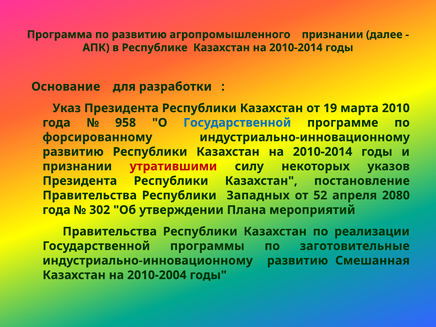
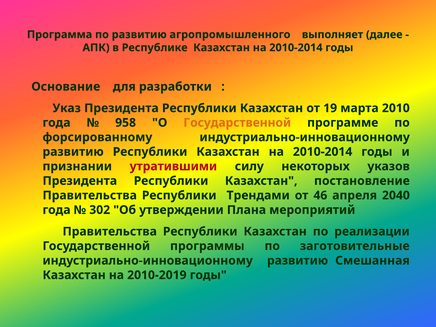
агропромышленного признании: признании -> выполняет (333, 35)
Государственной colour: blue -> orange (237, 123)
Западных: Западных -> Трендами (258, 195)
52: 52 -> 46 (320, 195)
2080: 2080 -> 2040 (396, 195)
2010-2004: 2010-2004 -> 2010-2019 (157, 275)
